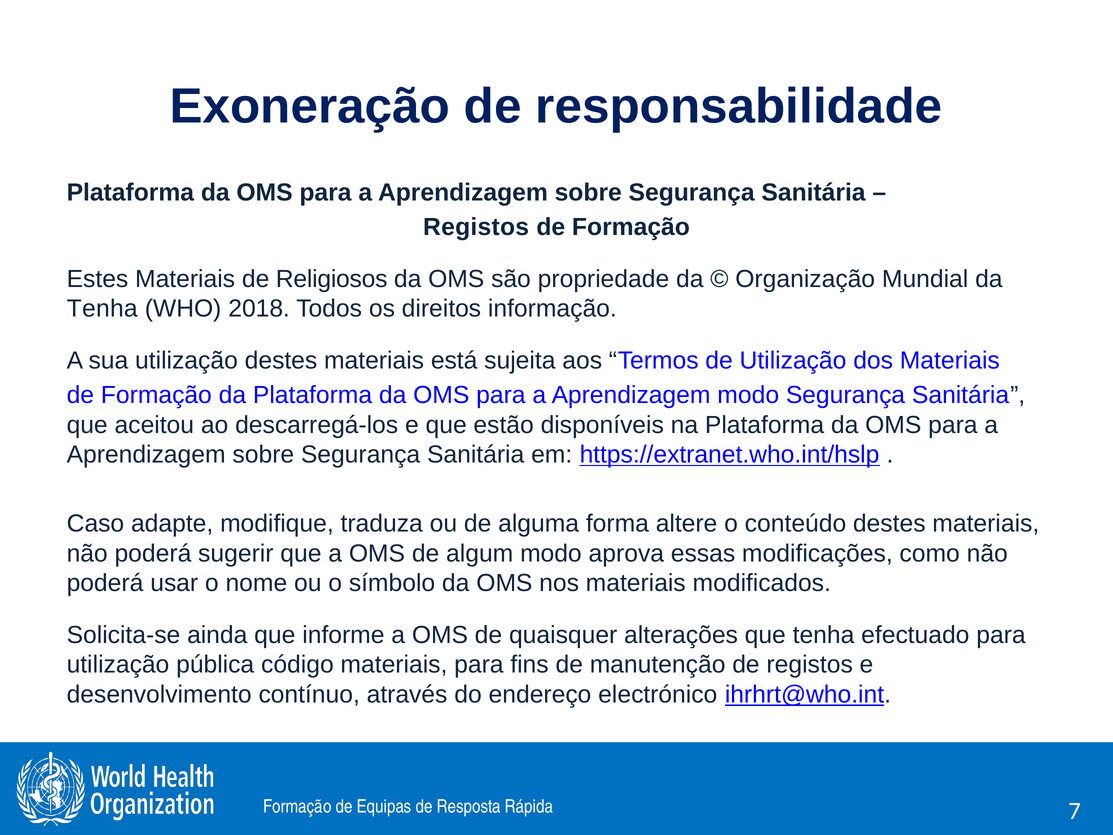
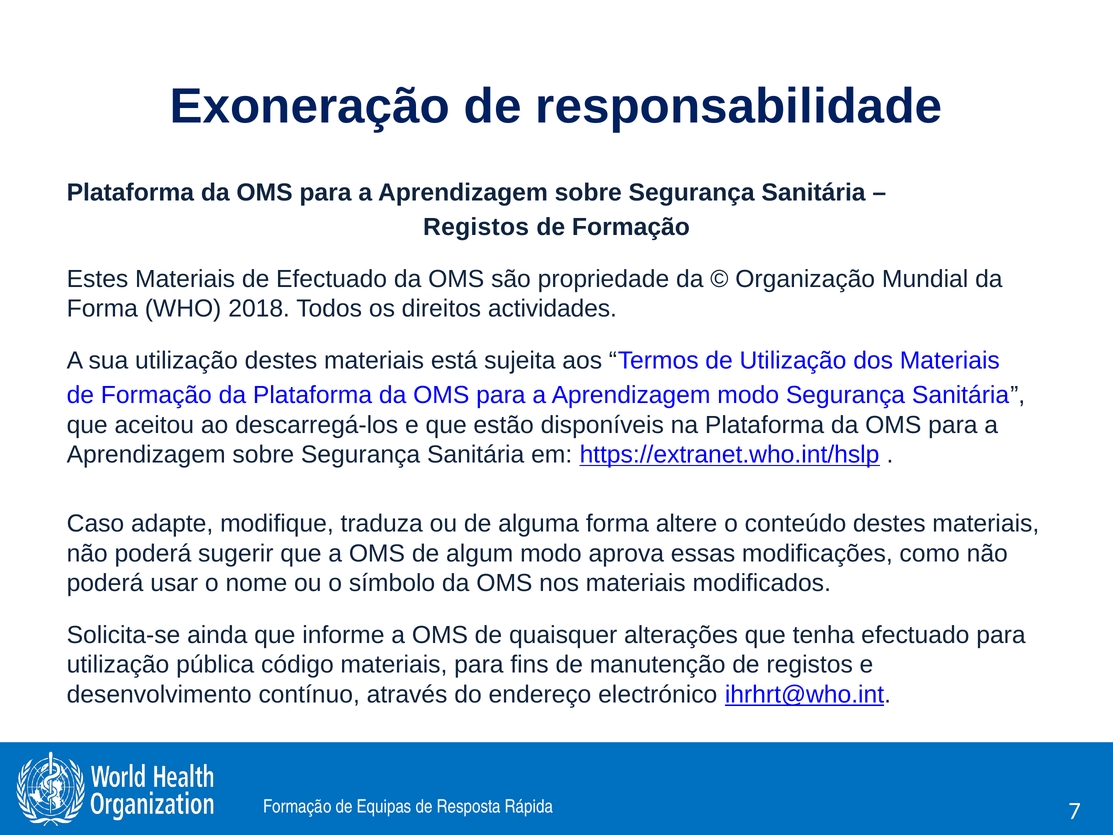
de Religiosos: Religiosos -> Efectuado (332, 279)
Tenha: Tenha -> Forma (102, 309)
informação: informação -> actividades (552, 309)
